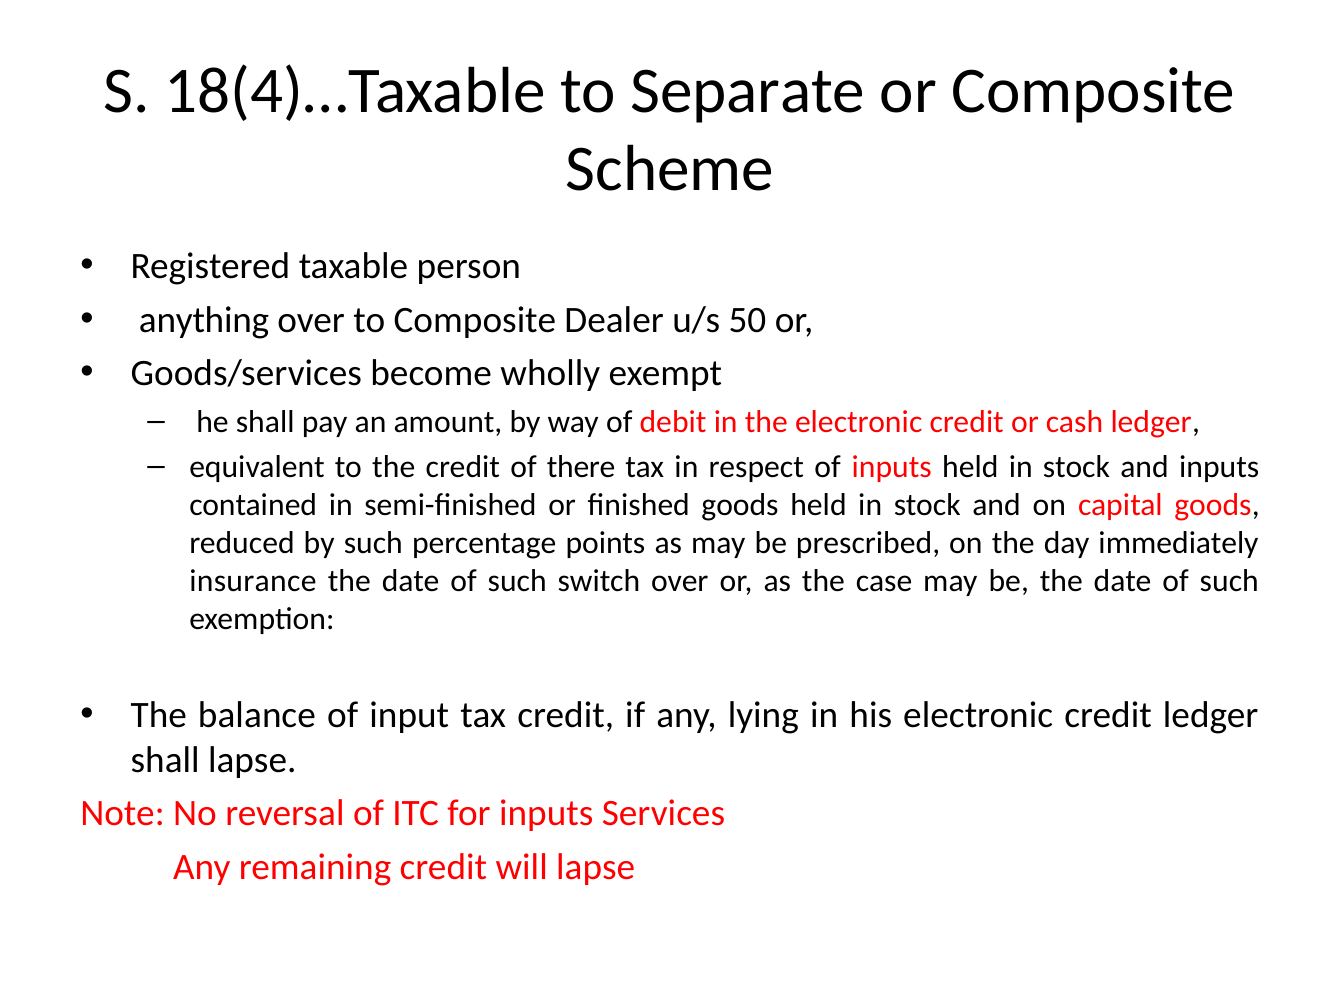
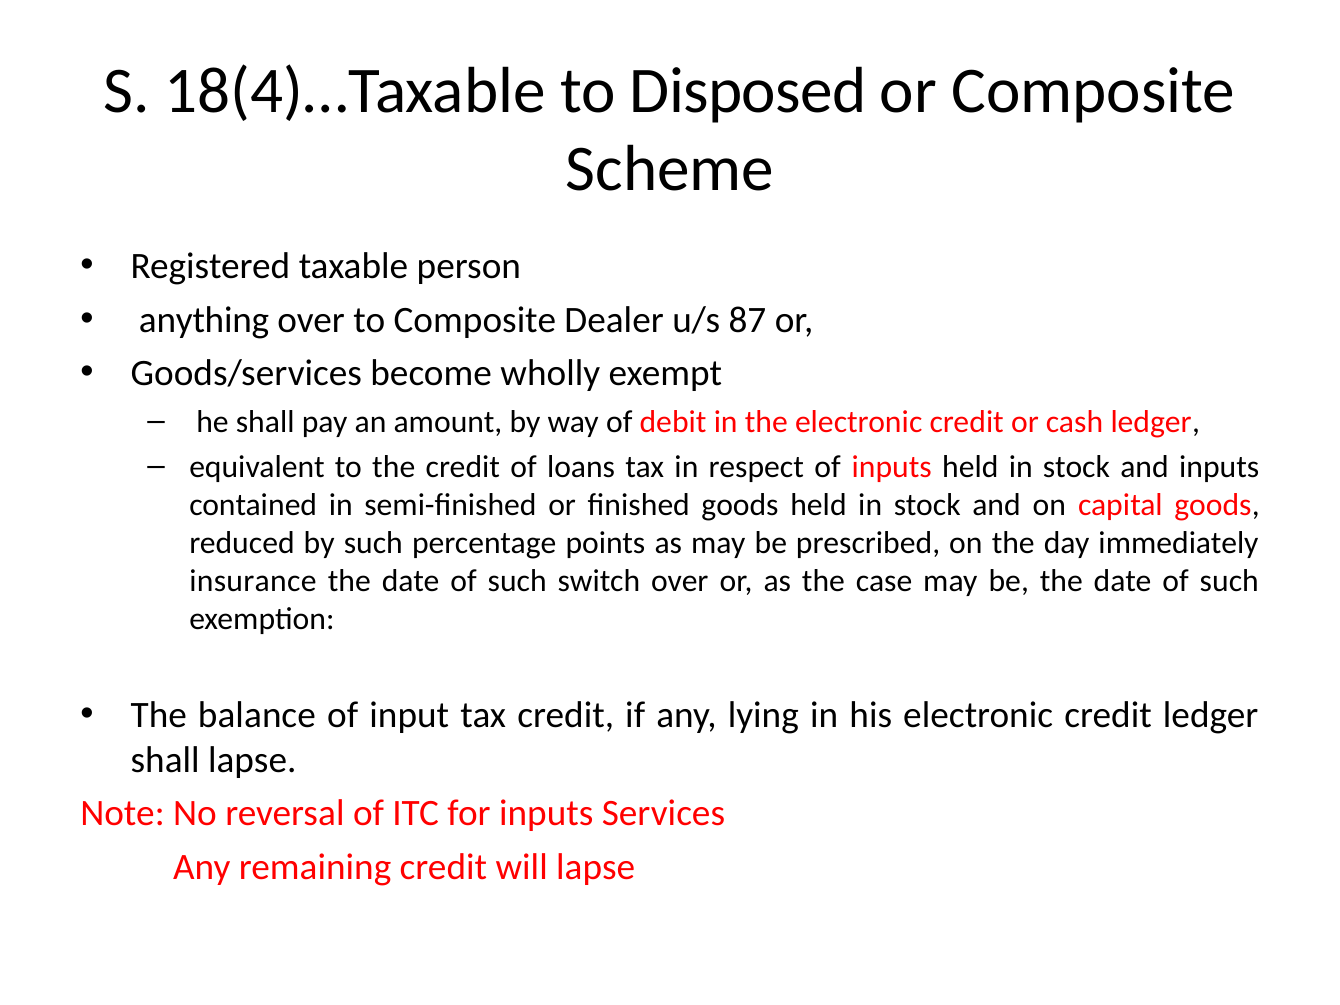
Separate: Separate -> Disposed (748, 91)
50: 50 -> 87 (747, 320)
there: there -> loans (581, 467)
